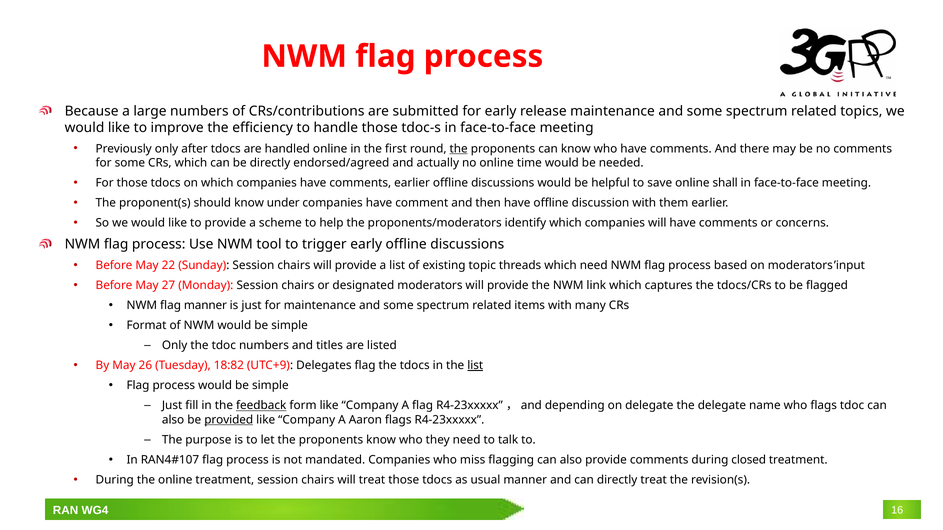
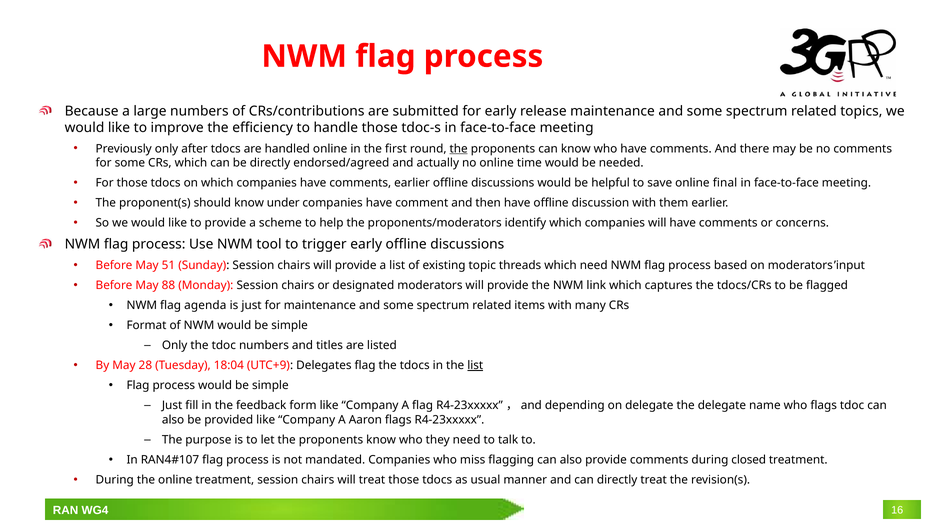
shall: shall -> final (725, 183)
22: 22 -> 51 (168, 266)
27: 27 -> 88 (168, 286)
flag manner: manner -> agenda (205, 306)
26: 26 -> 28 (145, 366)
18:82: 18:82 -> 18:04 (229, 366)
feedback underline: present -> none (261, 406)
provided underline: present -> none (229, 420)
